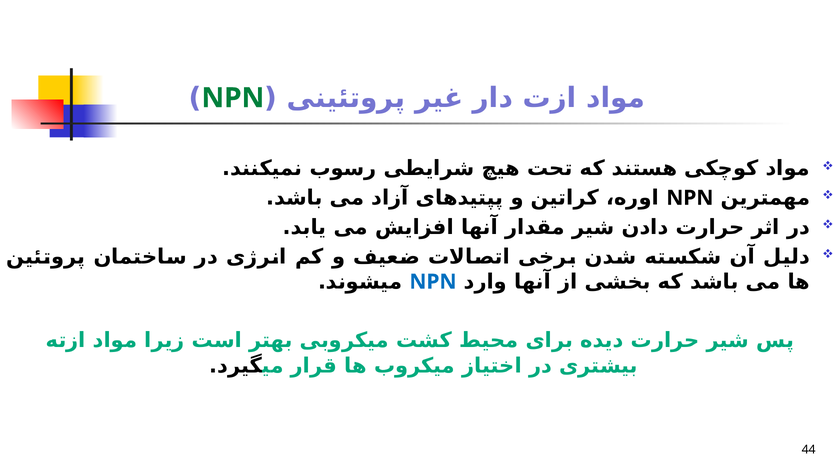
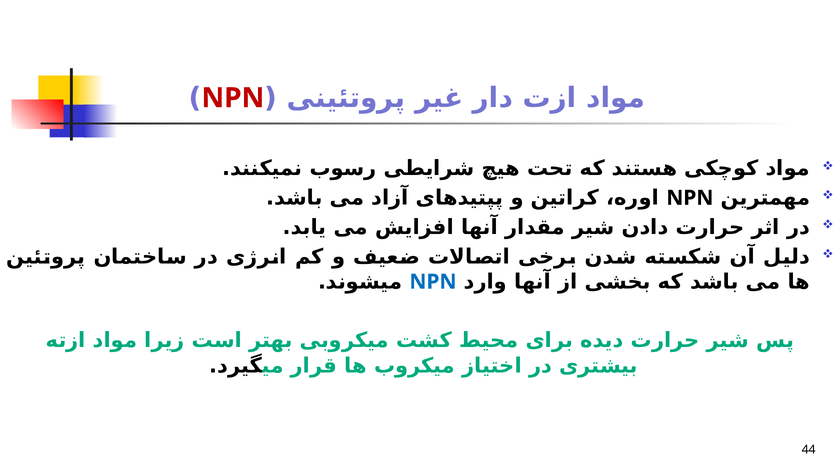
NPN colour: green -> red (233, 98)
